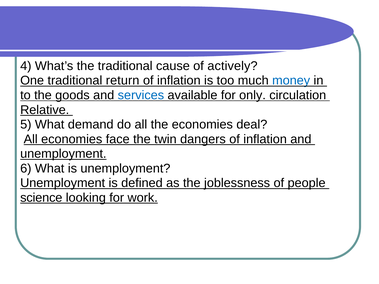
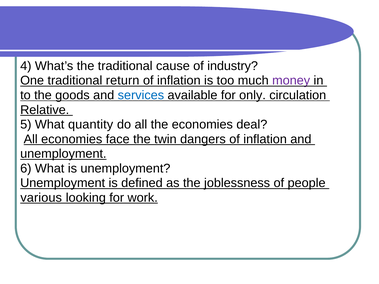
actively: actively -> industry (233, 66)
money colour: blue -> purple (291, 81)
demand: demand -> quantity (91, 125)
science: science -> various (41, 198)
